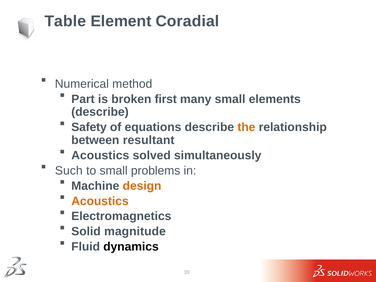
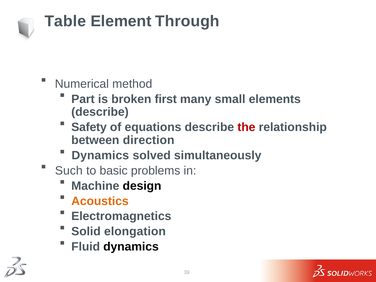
Coradial: Coradial -> Through (187, 21)
the colour: orange -> red (246, 127)
resultant: resultant -> direction (149, 140)
Acoustics: Acoustics -> Dynamics (100, 155)
to small: small -> basic (114, 171)
design colour: orange -> black (142, 186)
magnitude: magnitude -> elongation (135, 231)
